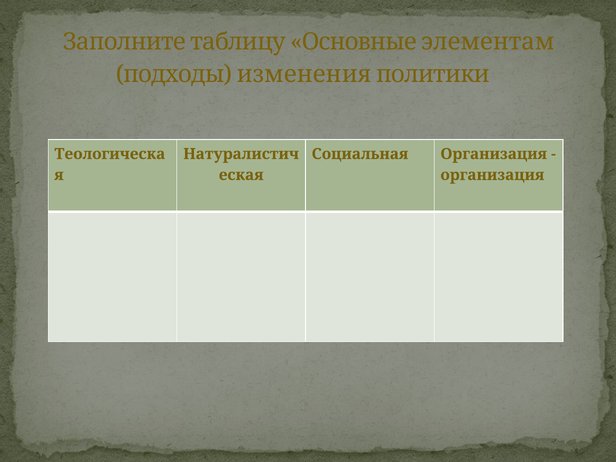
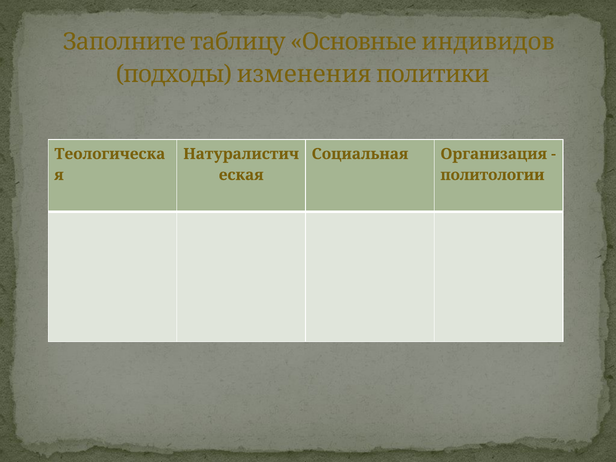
элементам: элементам -> индивидов (488, 42)
организация: организация -> политологии (492, 175)
